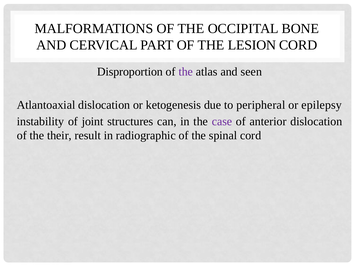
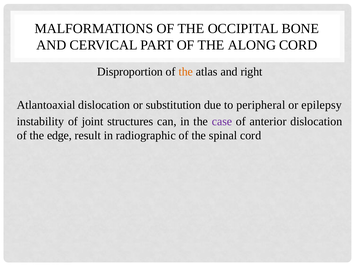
LESION: LESION -> ALONG (252, 45)
the colour: purple -> orange (186, 72)
seen: seen -> right (251, 72)
ketogenesis: ketogenesis -> substitution (173, 105)
their: their -> edge (59, 136)
